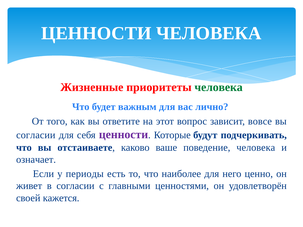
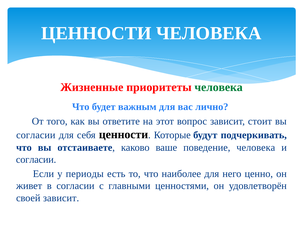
вовсе: вовсе -> стоит (260, 121)
ценности colour: purple -> black (124, 135)
означает: означает -> согласии (36, 160)
своей кажется: кажется -> зависит (61, 198)
